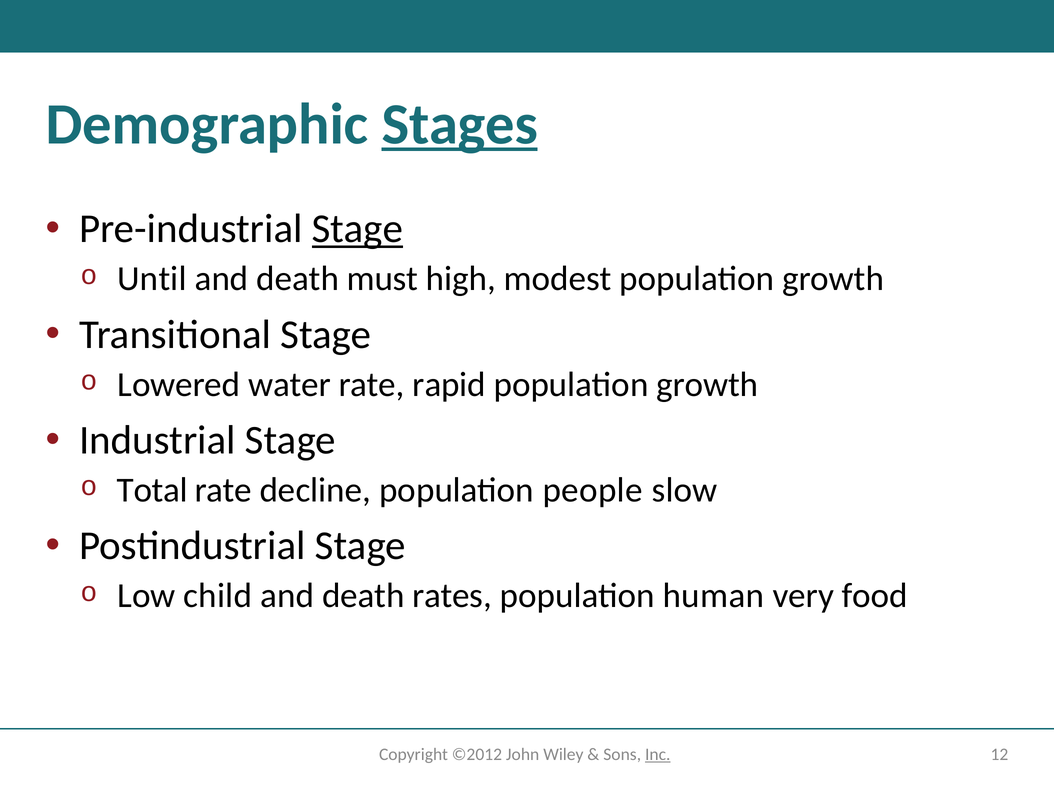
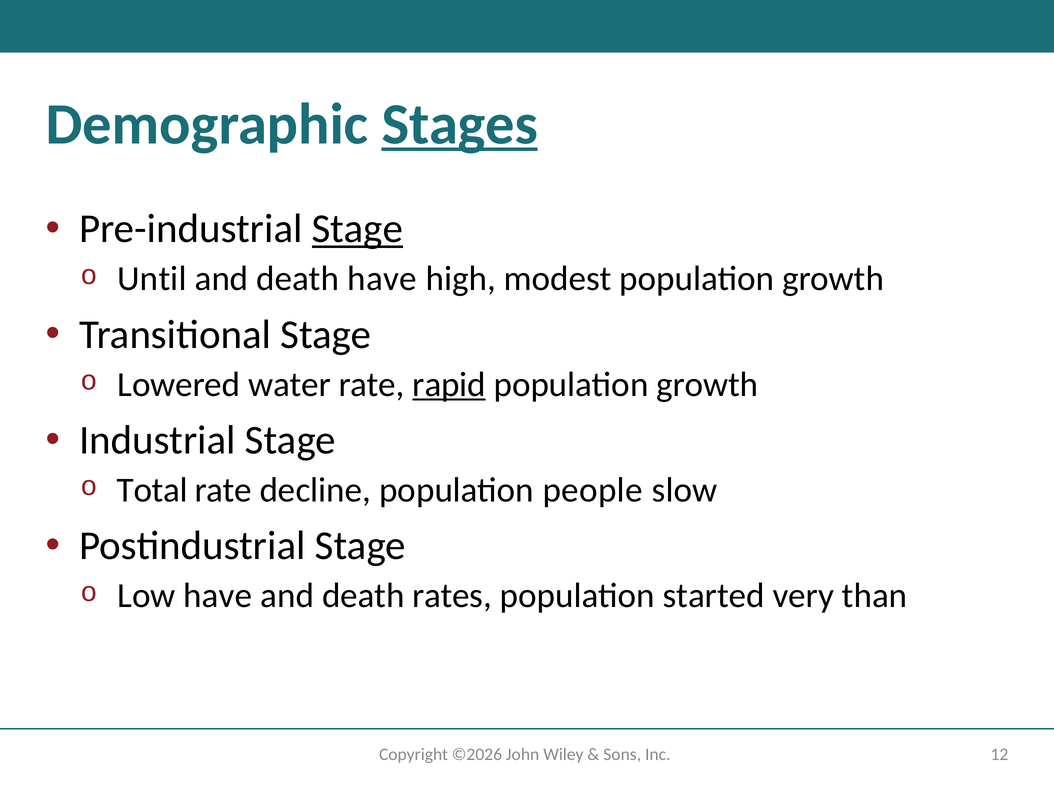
death must: must -> have (382, 279)
rapid underline: none -> present (449, 385)
Low child: child -> have (218, 596)
human: human -> started (714, 596)
food: food -> than (875, 596)
©2012: ©2012 -> ©2026 (477, 755)
Inc underline: present -> none (658, 755)
